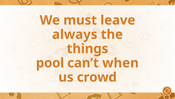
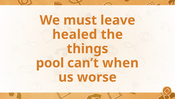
always: always -> healed (75, 34)
crowd: crowd -> worse (97, 77)
